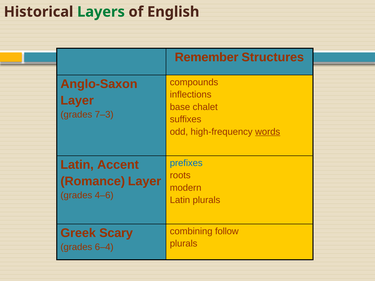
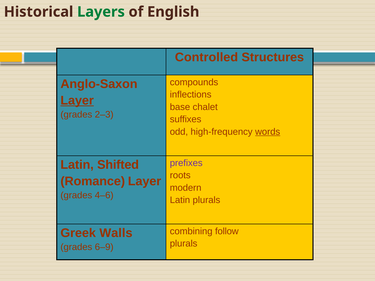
Remember: Remember -> Controlled (206, 57)
Layer underline: none -> present (77, 101)
7–3: 7–3 -> 2–3 (104, 115)
prefixes colour: blue -> purple (186, 163)
Accent: Accent -> Shifted (118, 165)
Scary: Scary -> Walls (116, 233)
6–4: 6–4 -> 6–9 (104, 247)
